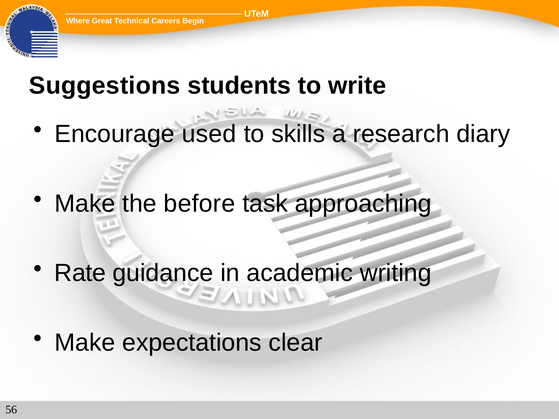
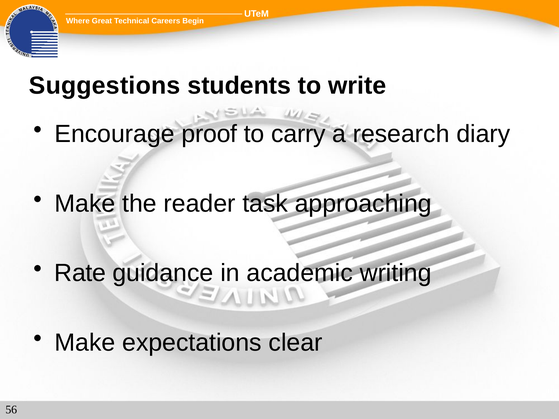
used: used -> proof (209, 134)
skills: skills -> carry (298, 134)
before: before -> reader (200, 204)
